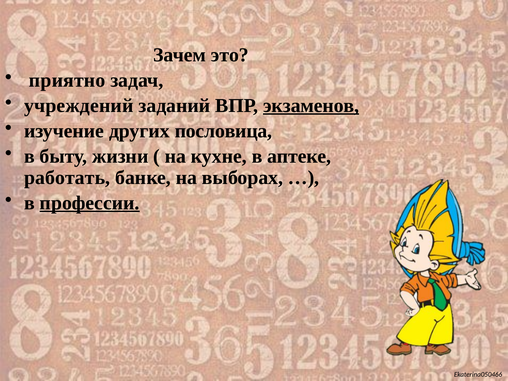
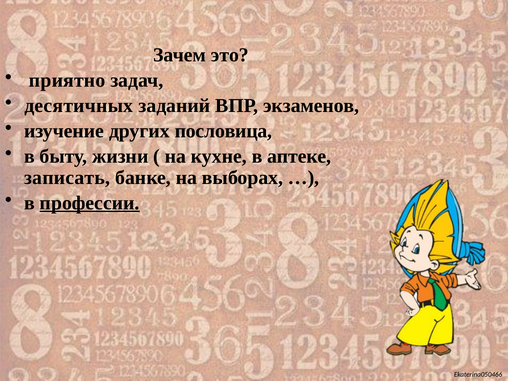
учреждений: учреждений -> десятичных (79, 106)
экзаменов underline: present -> none (311, 106)
работать: работать -> записать (67, 178)
